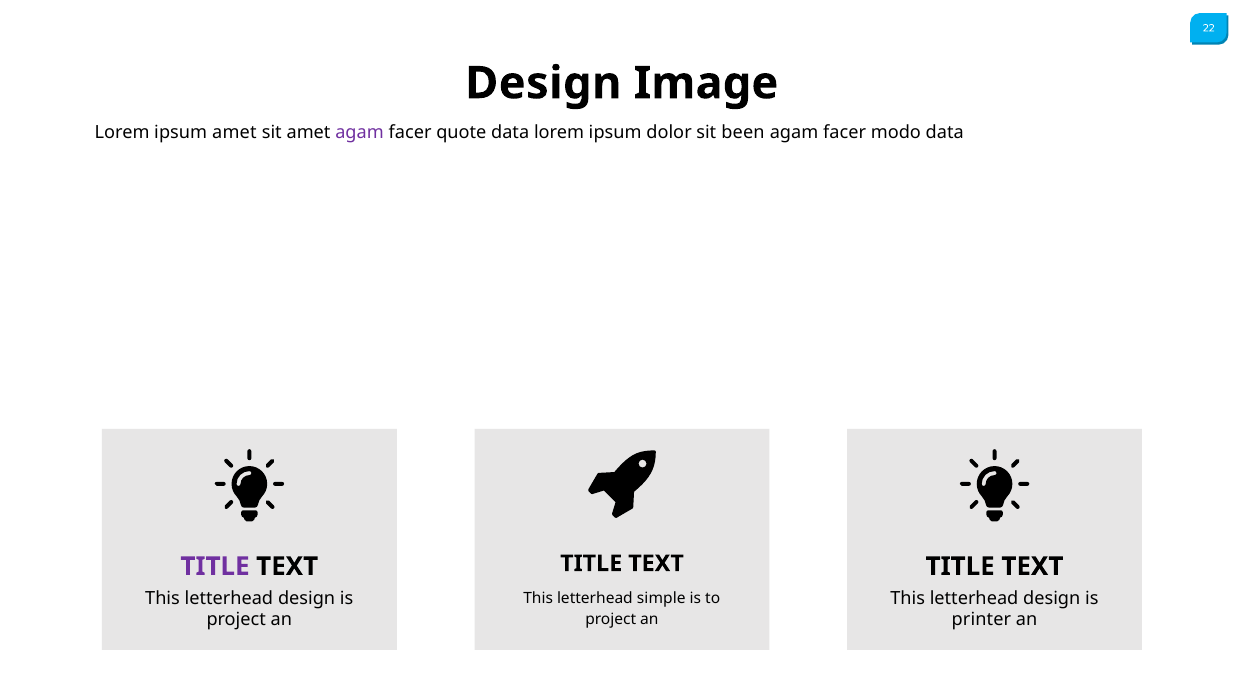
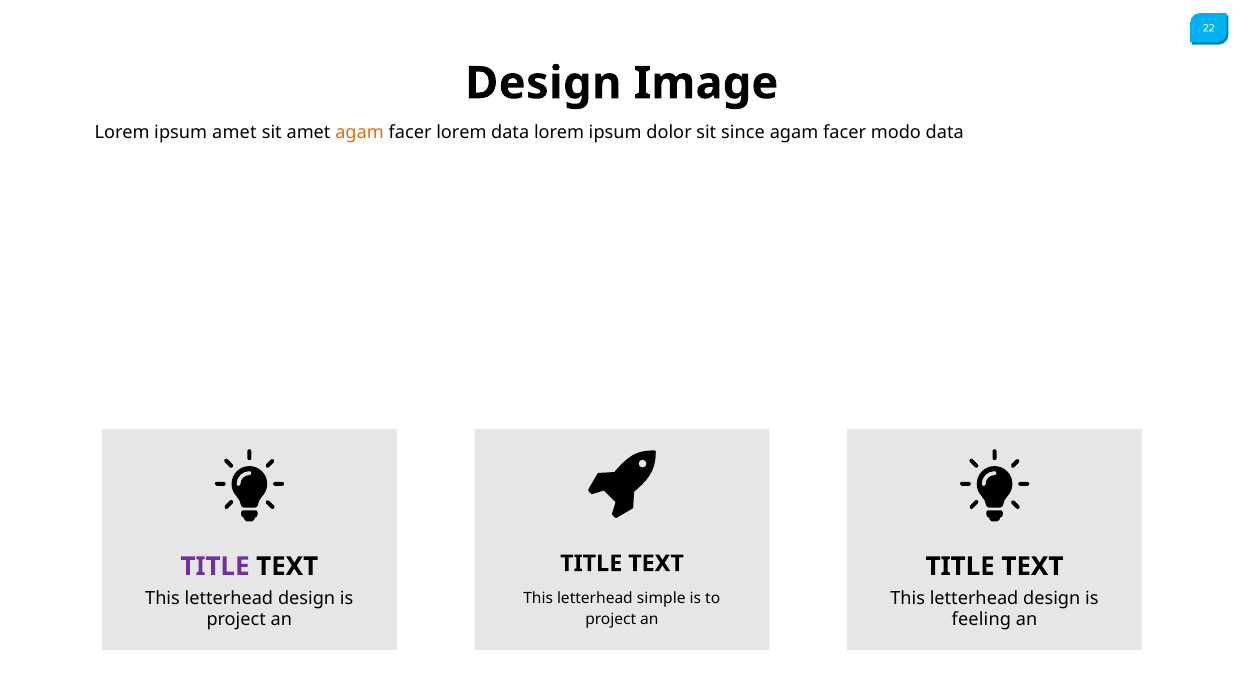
agam colour: purple -> orange (360, 133)
facer quote: quote -> lorem (461, 133)
been: been -> since (743, 133)
printer: printer -> feeling (981, 620)
